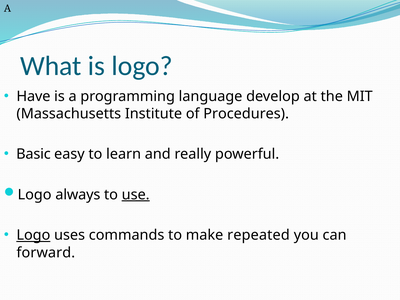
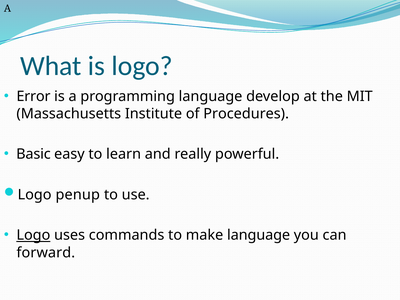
Have: Have -> Error (33, 96)
always: always -> penup (78, 195)
use underline: present -> none (136, 195)
make repeated: repeated -> language (259, 235)
